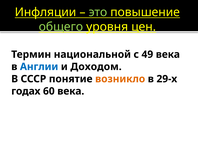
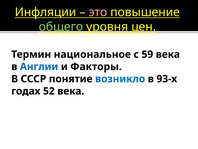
это colour: light green -> pink (98, 12)
национальной: национальной -> национальное (92, 54)
49: 49 -> 59 (147, 54)
Доходом: Доходом -> Факторы (96, 66)
возникло colour: orange -> blue (120, 79)
29-х: 29-х -> 93-х (167, 79)
60: 60 -> 52 (49, 91)
